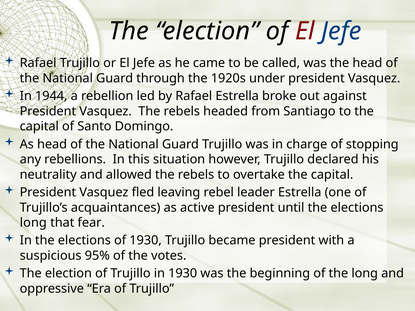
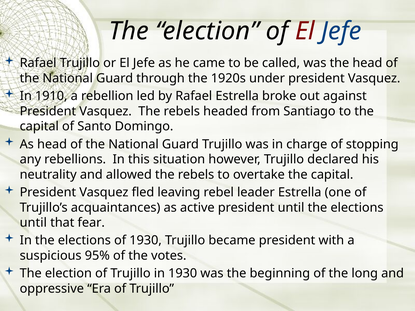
1944: 1944 -> 1910 (51, 96)
long: long -> until (33, 223)
